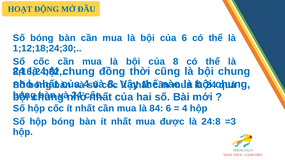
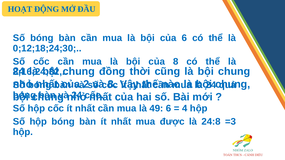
1;12;18;24;30: 1;12;18;24;30 -> 0;12;18;24;30 (47, 48)
4: 4 -> 2 (86, 84)
84: 84 -> 49 (156, 109)
